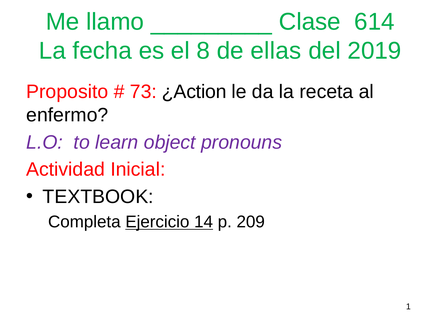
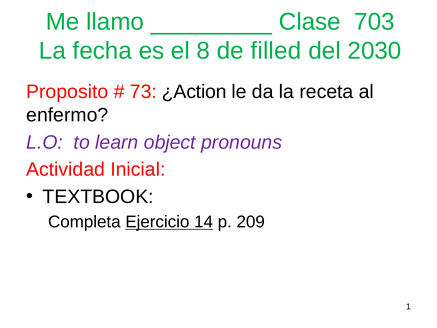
614: 614 -> 703 (375, 22)
ellas: ellas -> filled (276, 51)
2019: 2019 -> 2030 (375, 51)
